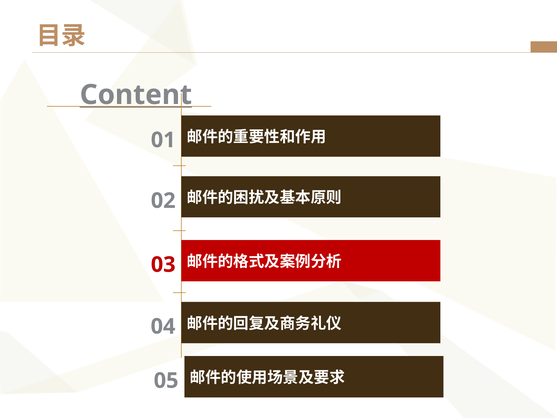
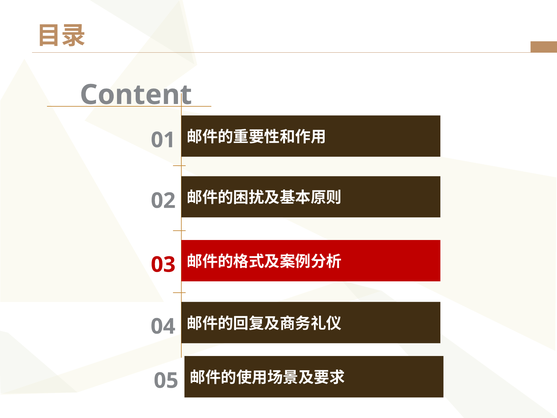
Content underline: present -> none (136, 95)
